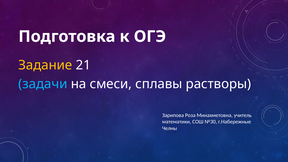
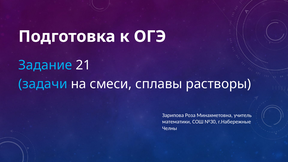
Задание colour: yellow -> light blue (45, 65)
